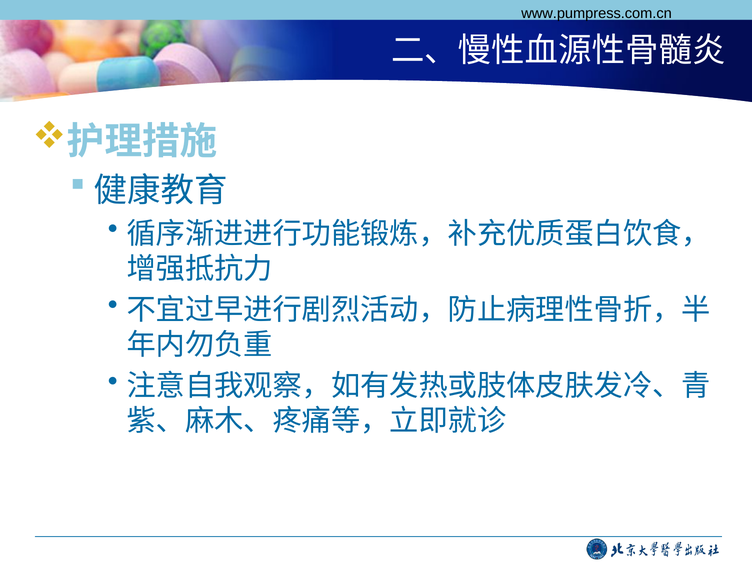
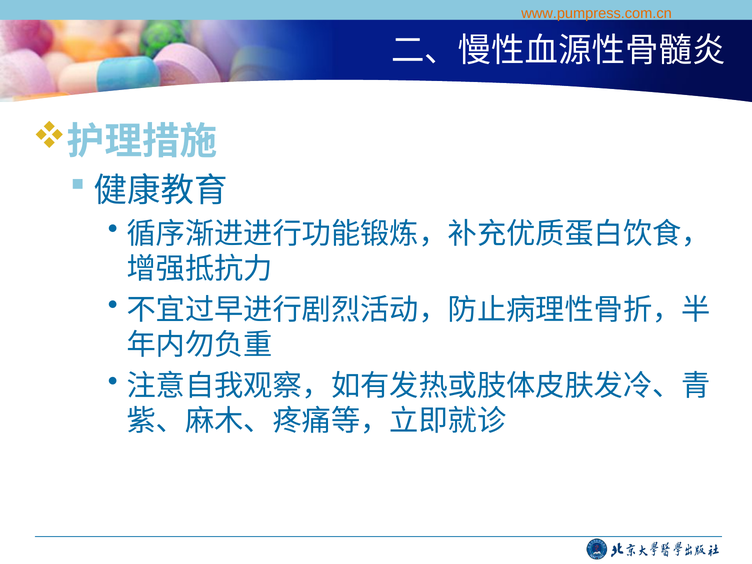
www.pumpress.com.cn colour: black -> orange (597, 13)
